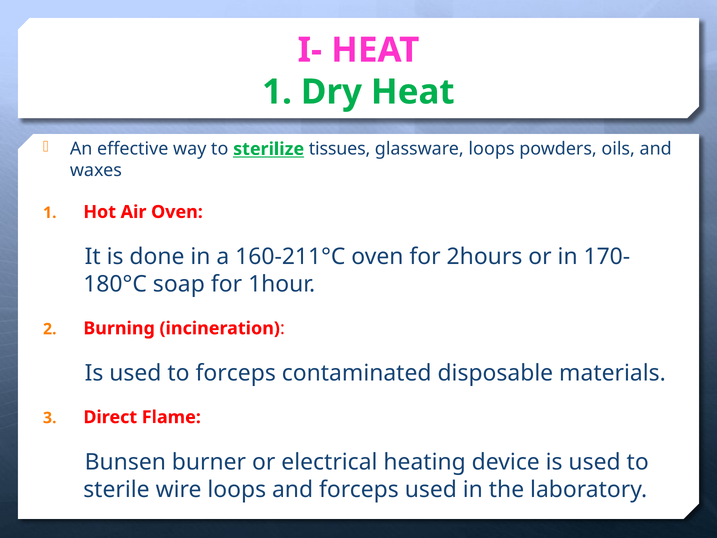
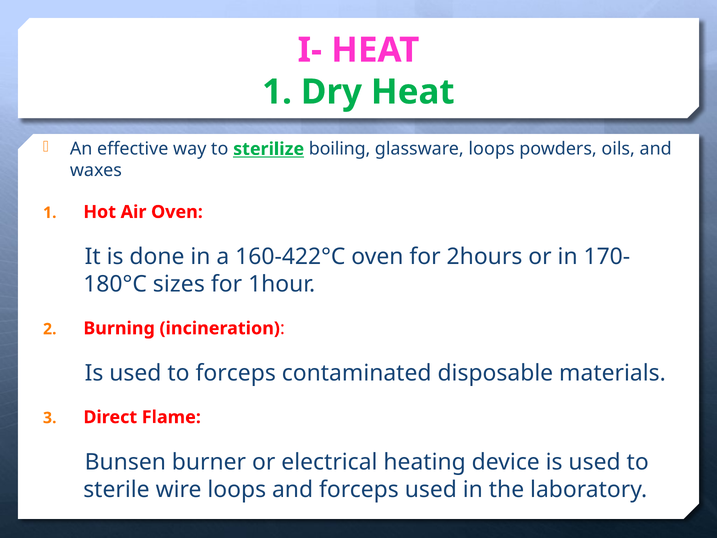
tissues: tissues -> boiling (340, 149)
160-211°C: 160-211°C -> 160-422°C (290, 257)
soap: soap -> sizes (179, 284)
